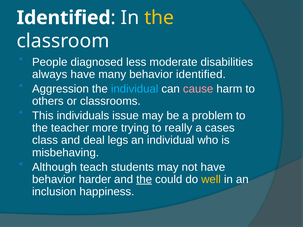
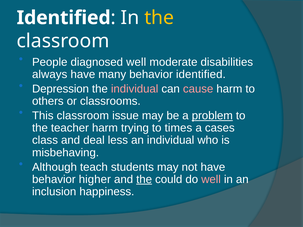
diagnosed less: less -> well (136, 62)
Aggression: Aggression -> Depression (60, 89)
individual colour: light blue -> pink (135, 89)
This individuals: individuals -> classroom (83, 116)
problem underline: none -> present (212, 116)
teacher more: more -> harm (105, 128)
really: really -> times (178, 128)
legs: legs -> less (118, 140)
harder: harder -> higher (95, 180)
well colour: yellow -> pink (211, 180)
